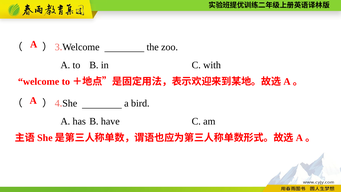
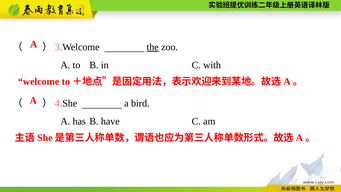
the underline: none -> present (153, 47)
